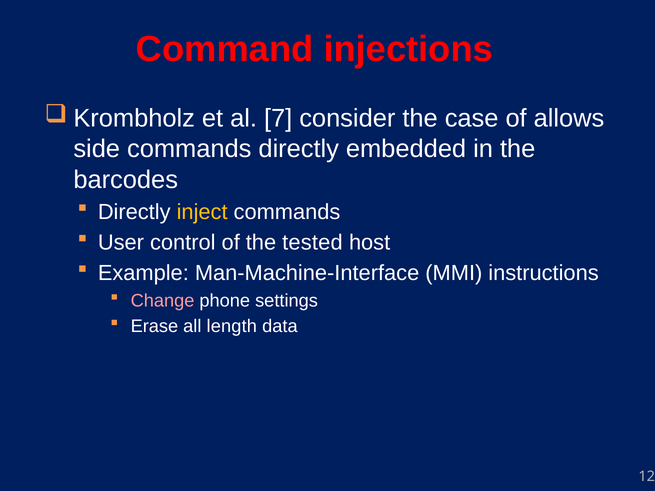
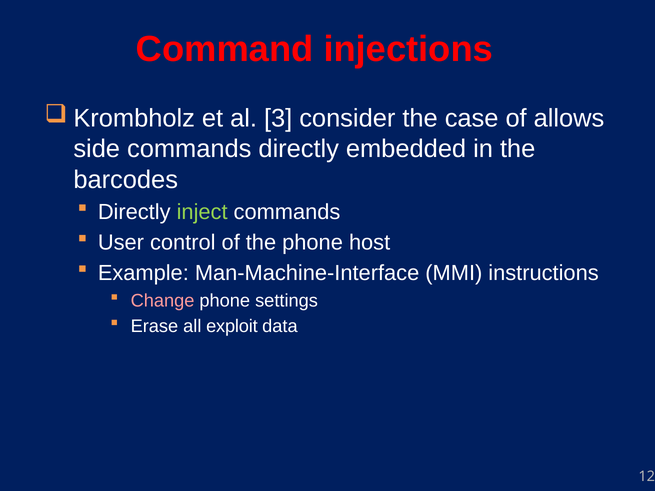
7: 7 -> 3 (278, 119)
inject colour: yellow -> light green (202, 212)
the tested: tested -> phone (313, 243)
length: length -> exploit (232, 326)
